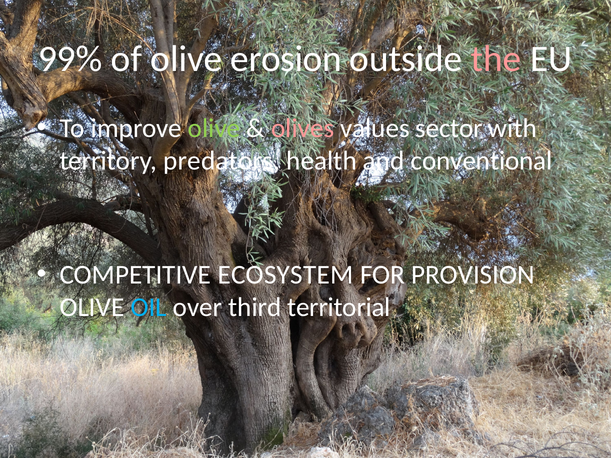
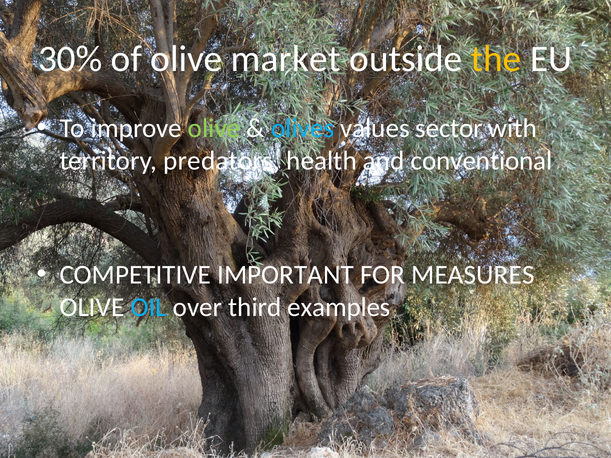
99%: 99% -> 30% (70, 59)
erosion: erosion -> market (286, 59)
the colour: pink -> yellow (496, 59)
olives colour: pink -> light blue (303, 128)
ECOSYSTEM: ECOSYSTEM -> IMPORTANT (286, 275)
PROVISION: PROVISION -> MEASURES (473, 275)
territorial: territorial -> examples (339, 307)
